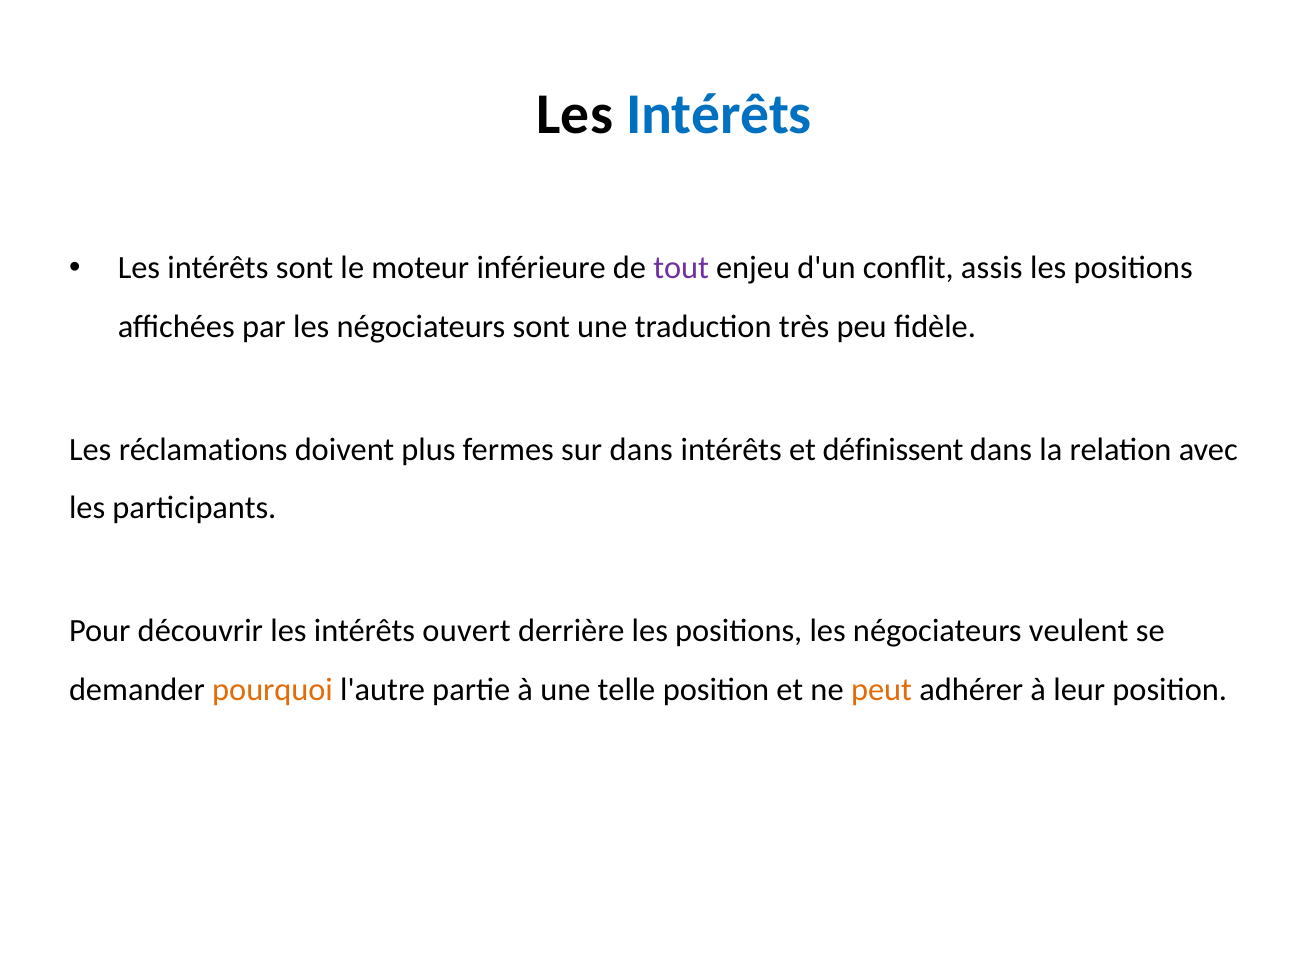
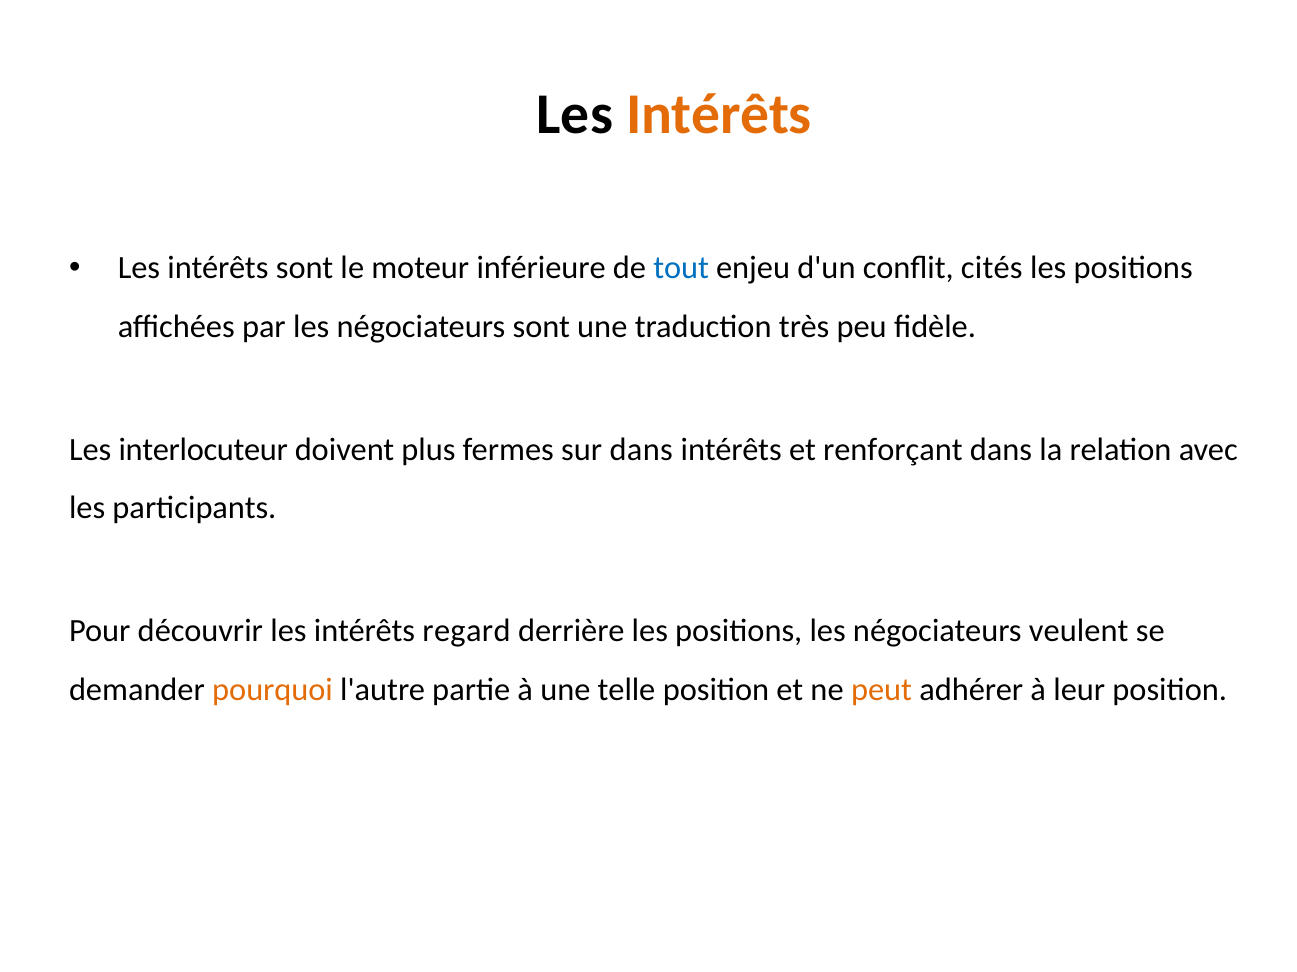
Intérêts colour: blue -> orange (719, 114)
tout colour: purple -> blue (681, 268)
assis: assis -> cités (992, 268)
réclamations: réclamations -> interlocuteur (203, 450)
définissent: définissent -> renforçant (893, 450)
ouvert: ouvert -> regard (466, 632)
